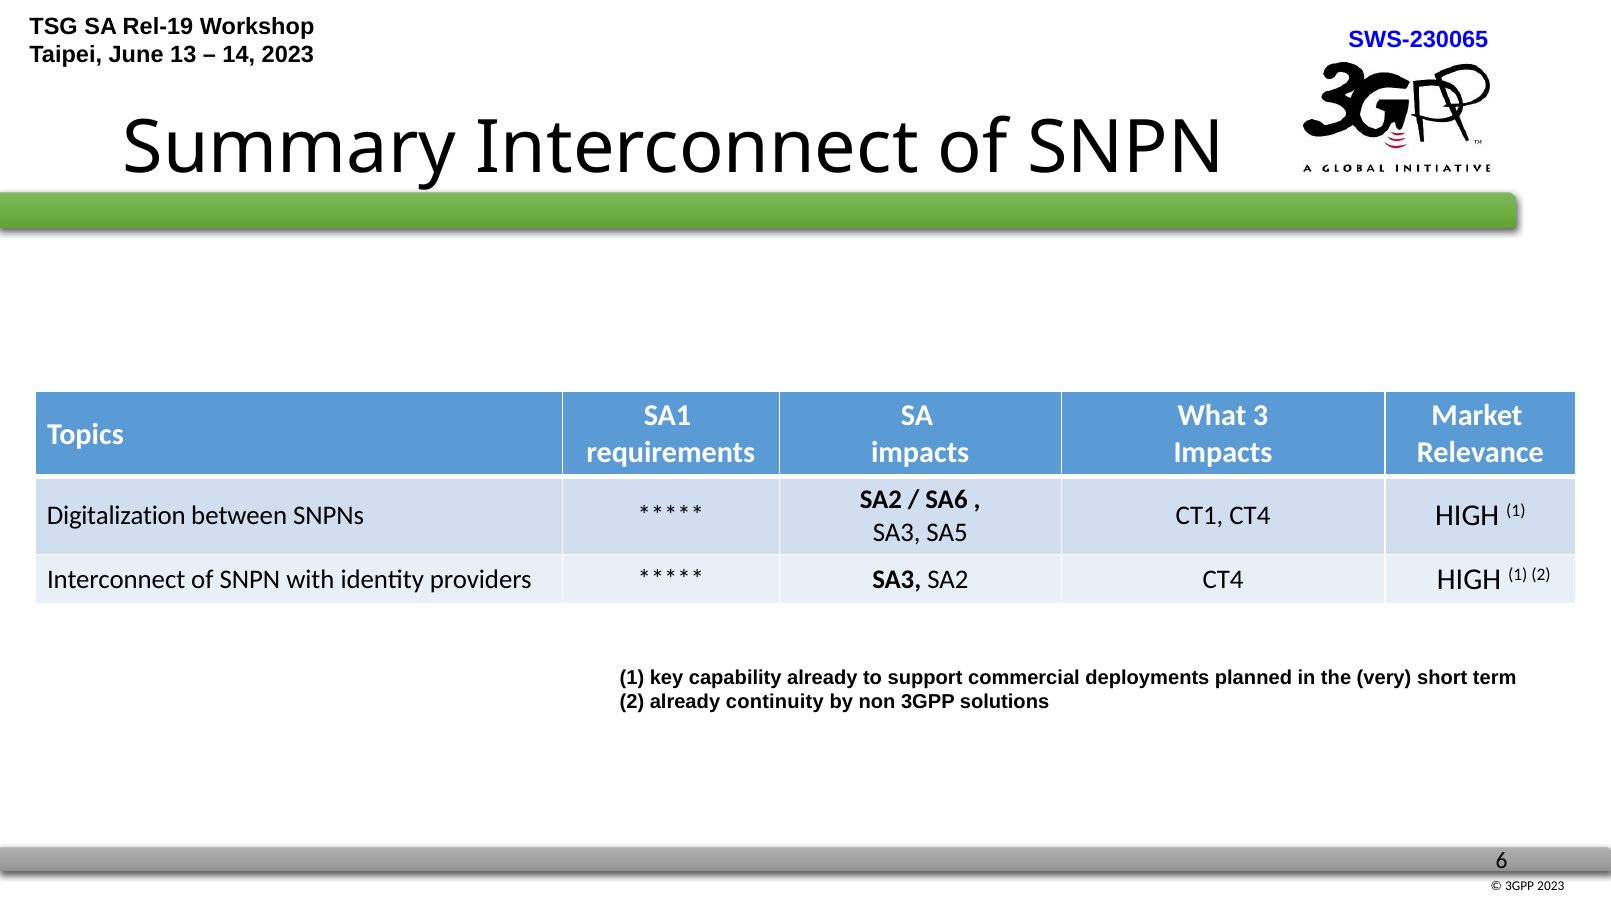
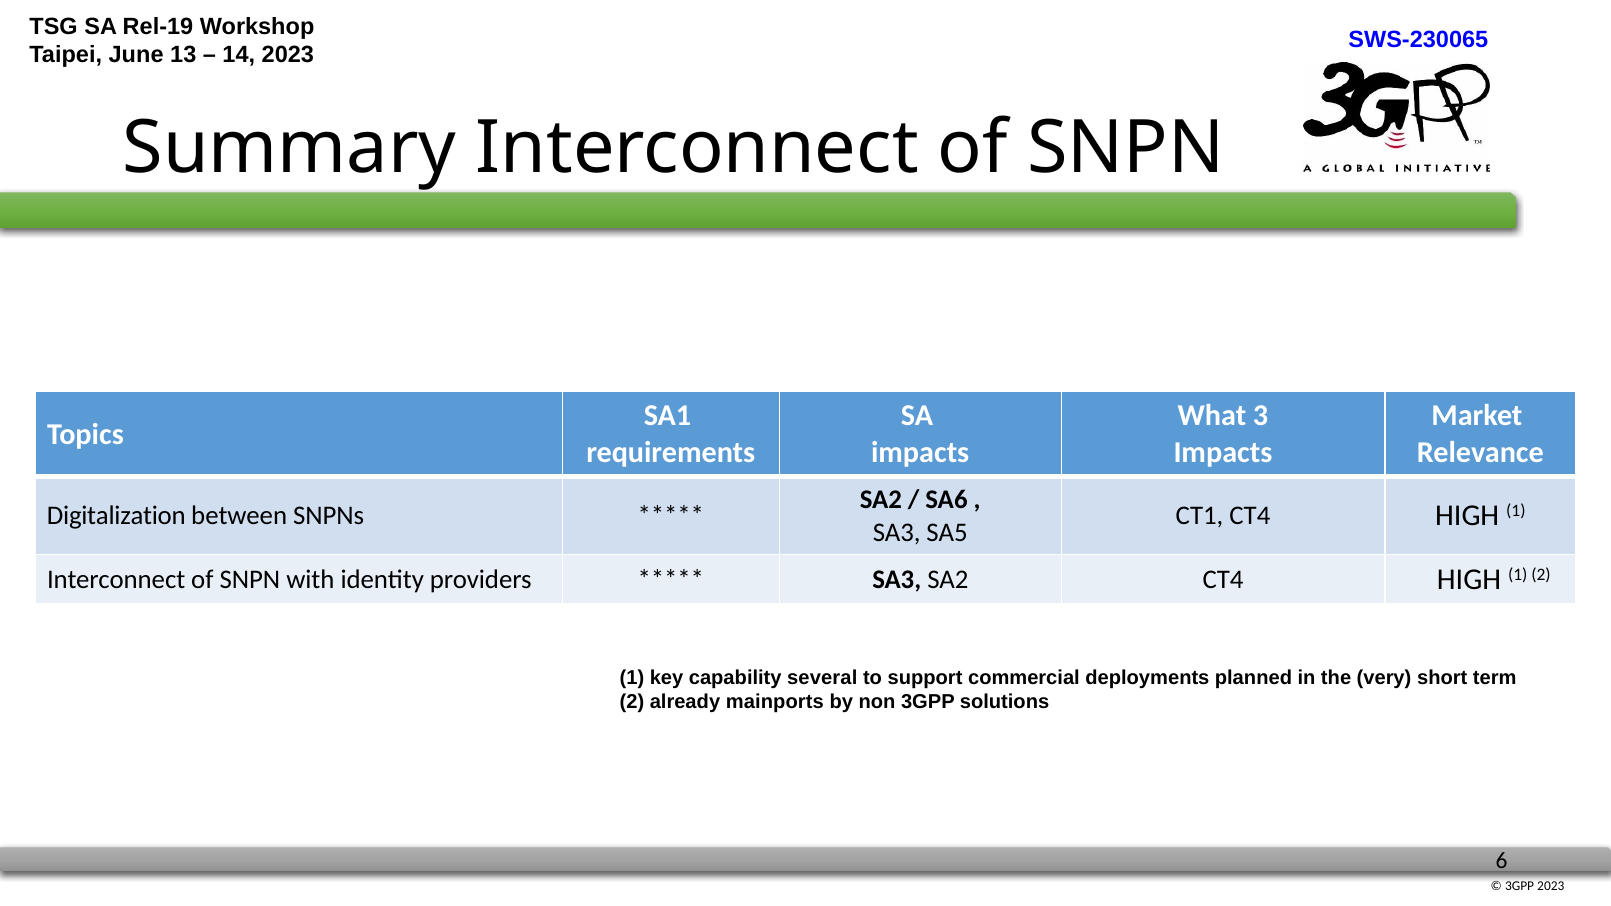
capability already: already -> several (822, 678)
continuity: continuity -> mainports (775, 702)
